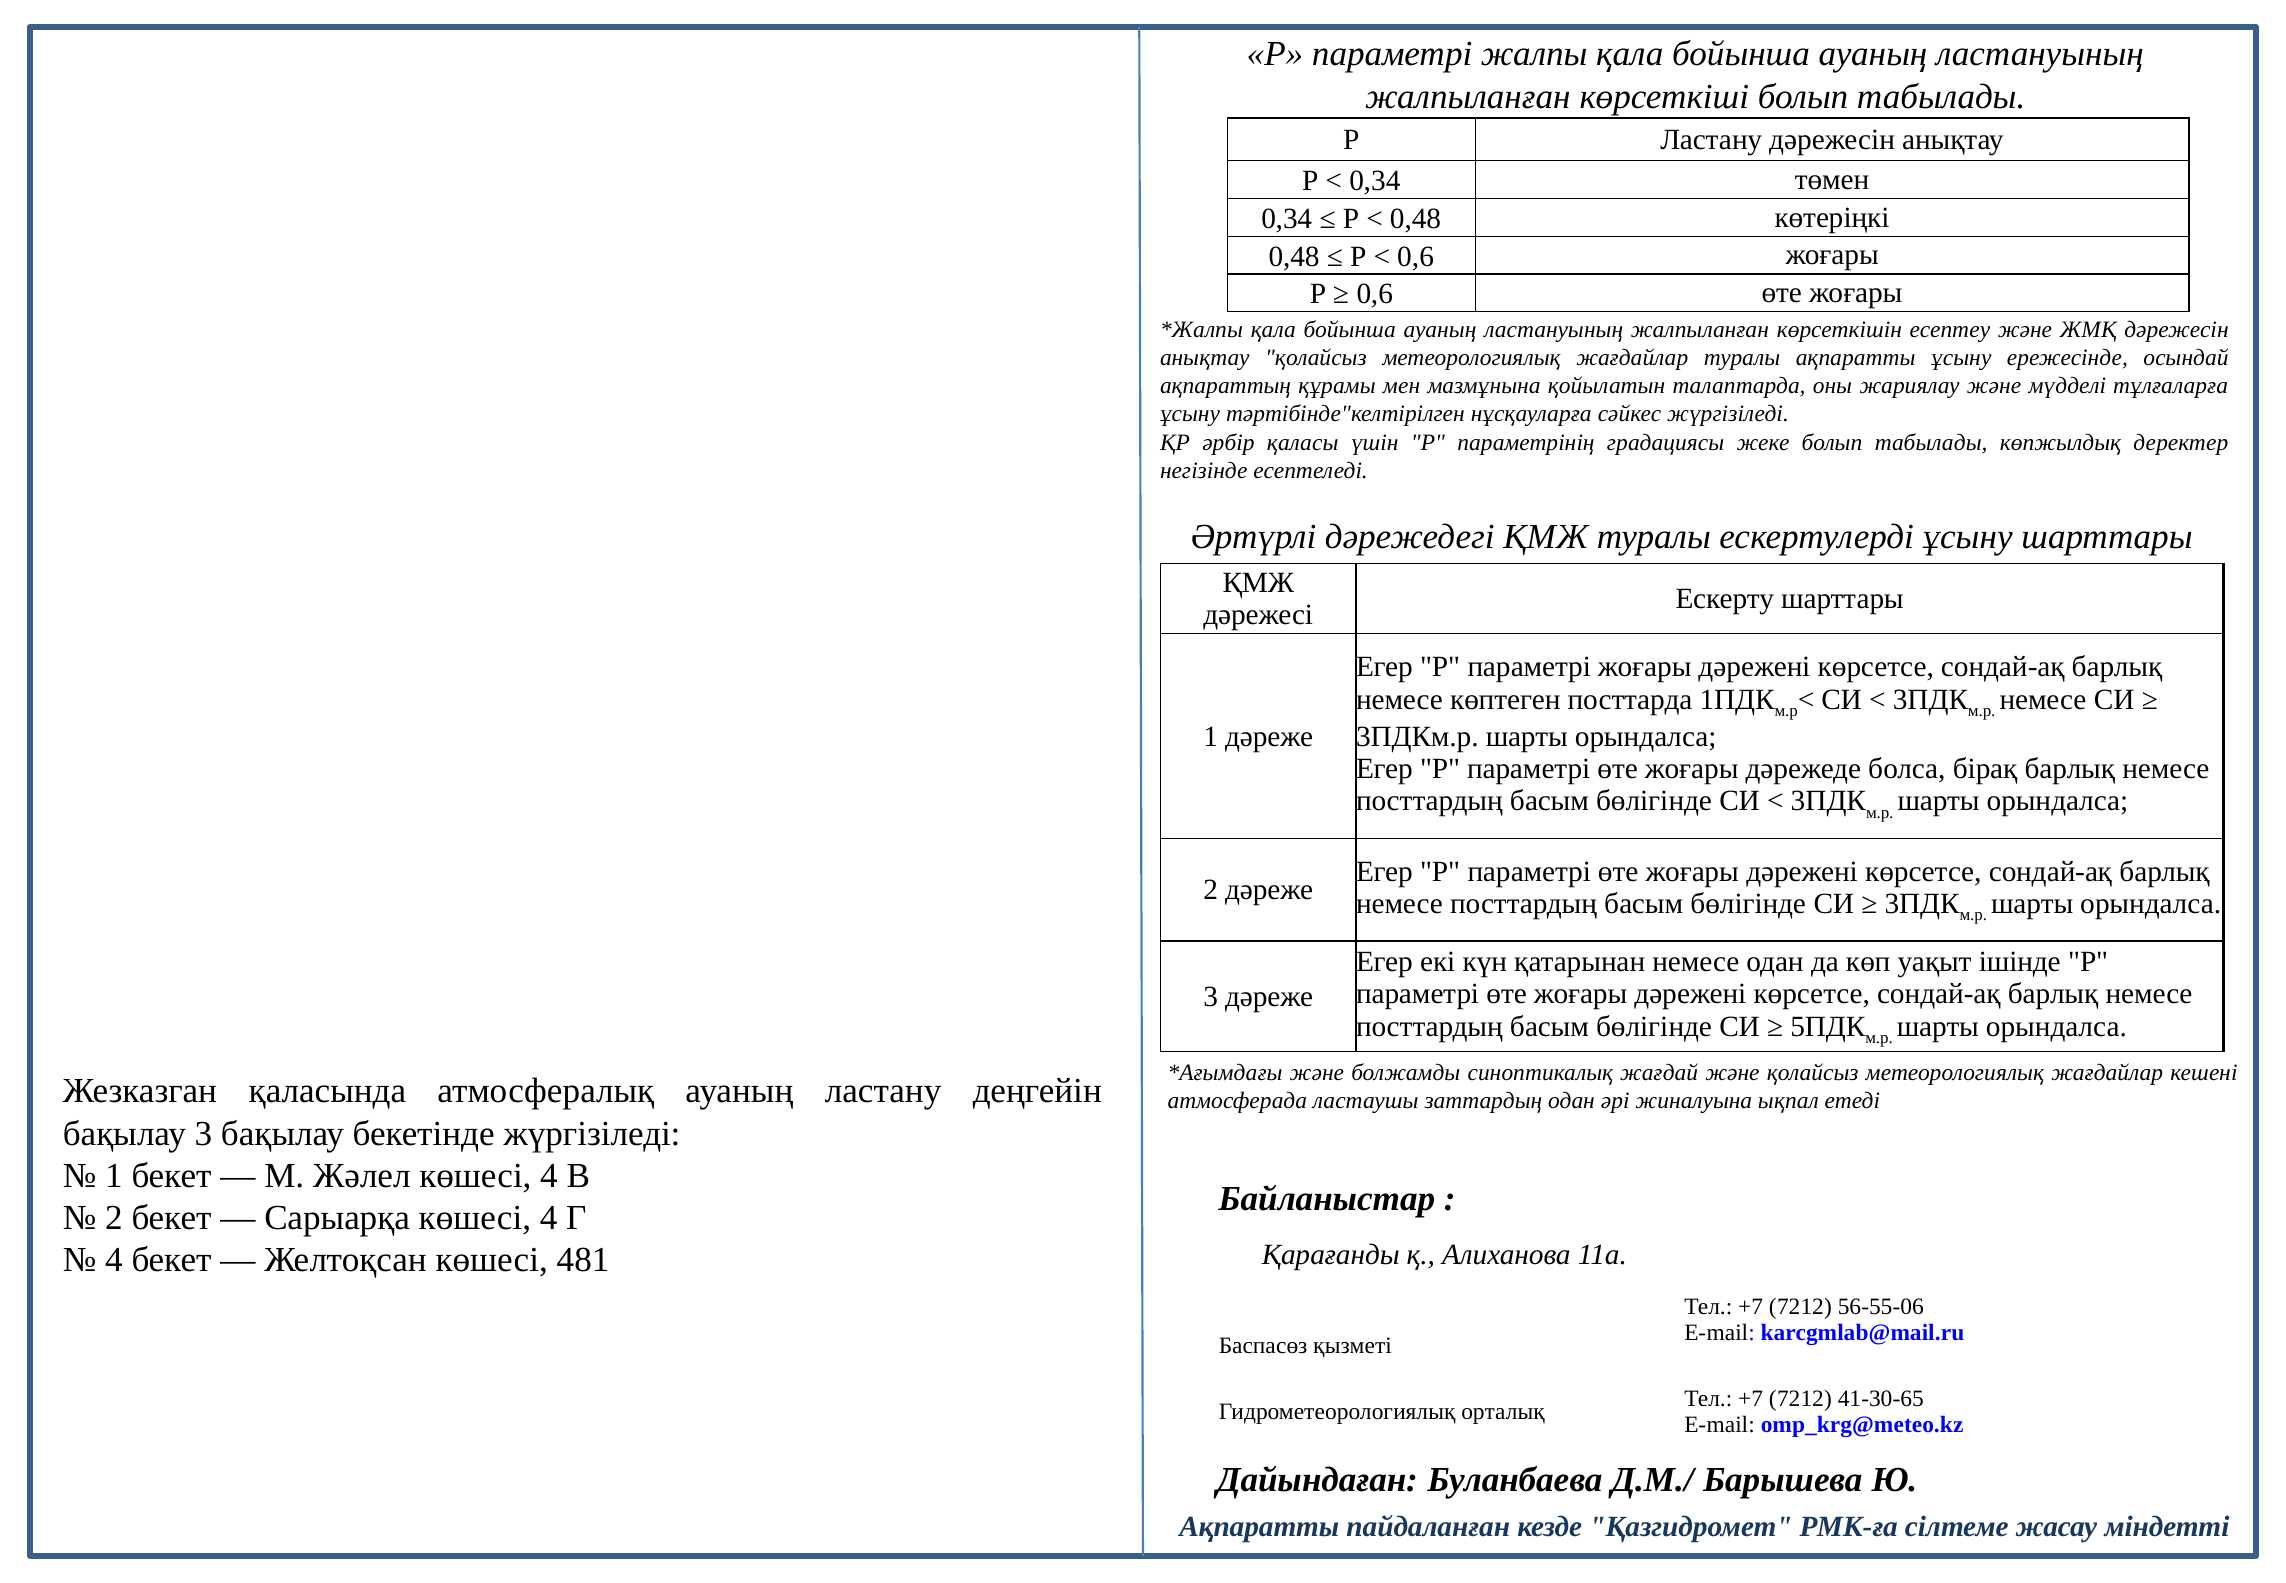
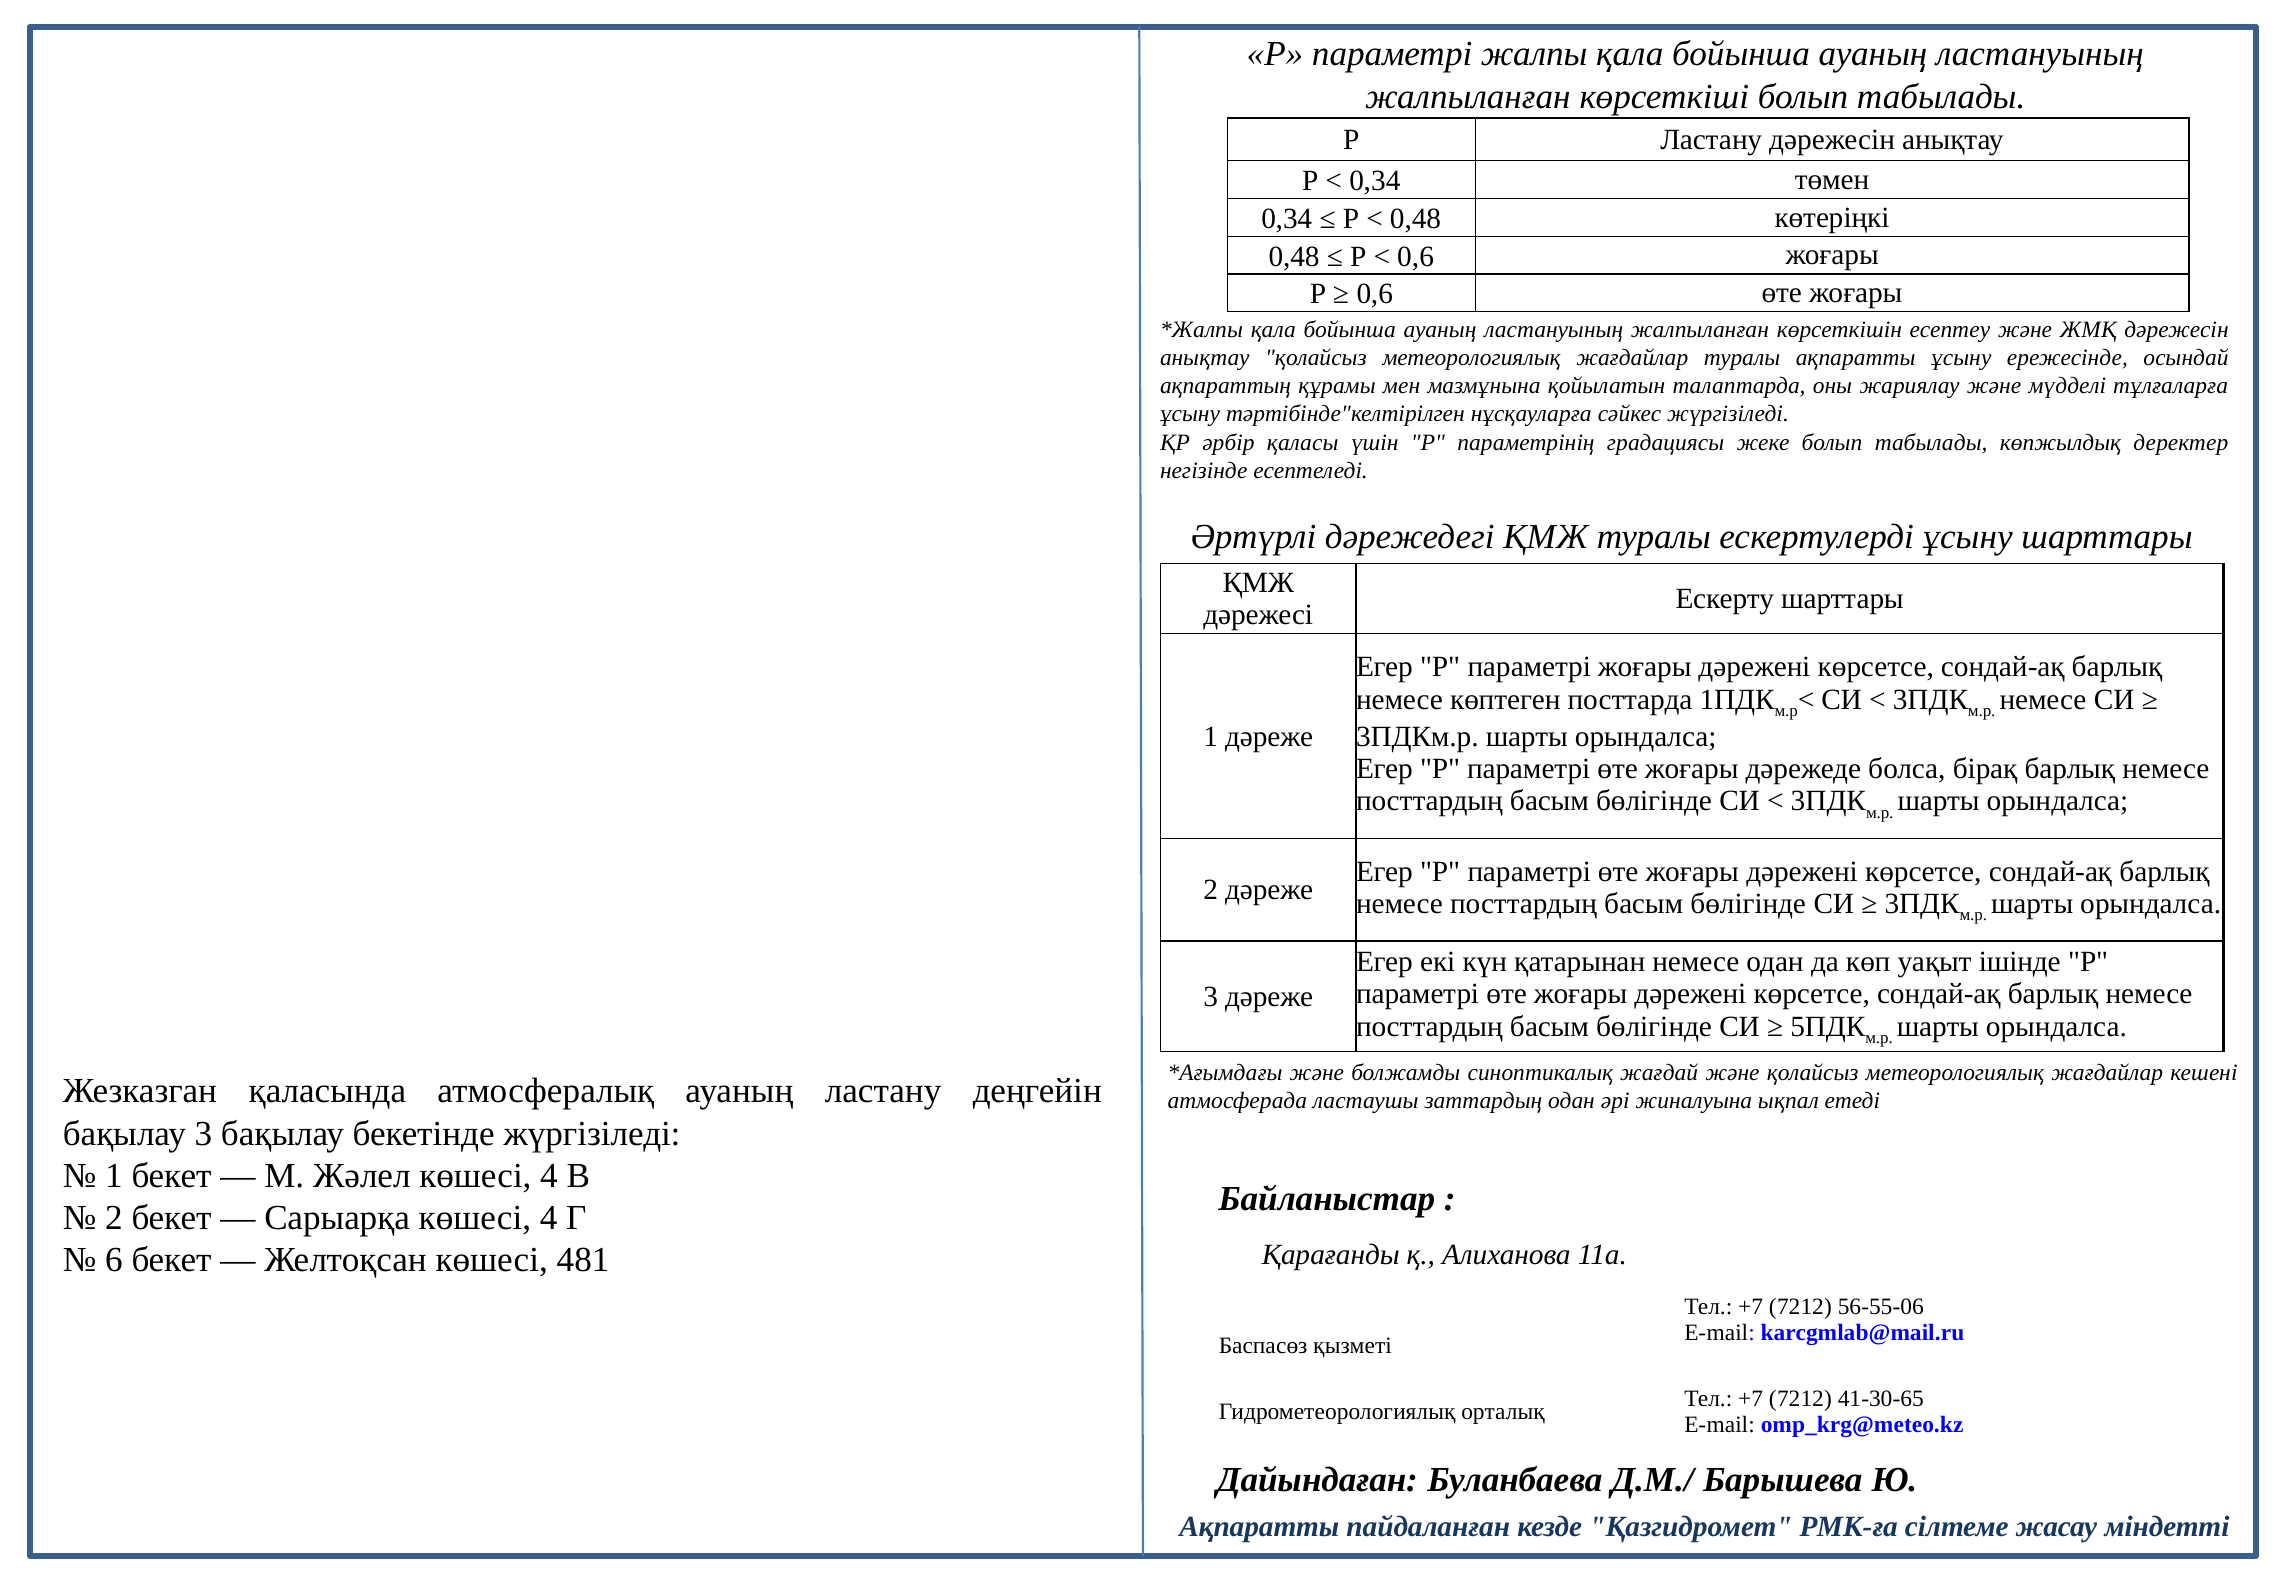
4: 4 -> 6 (114, 1260)
